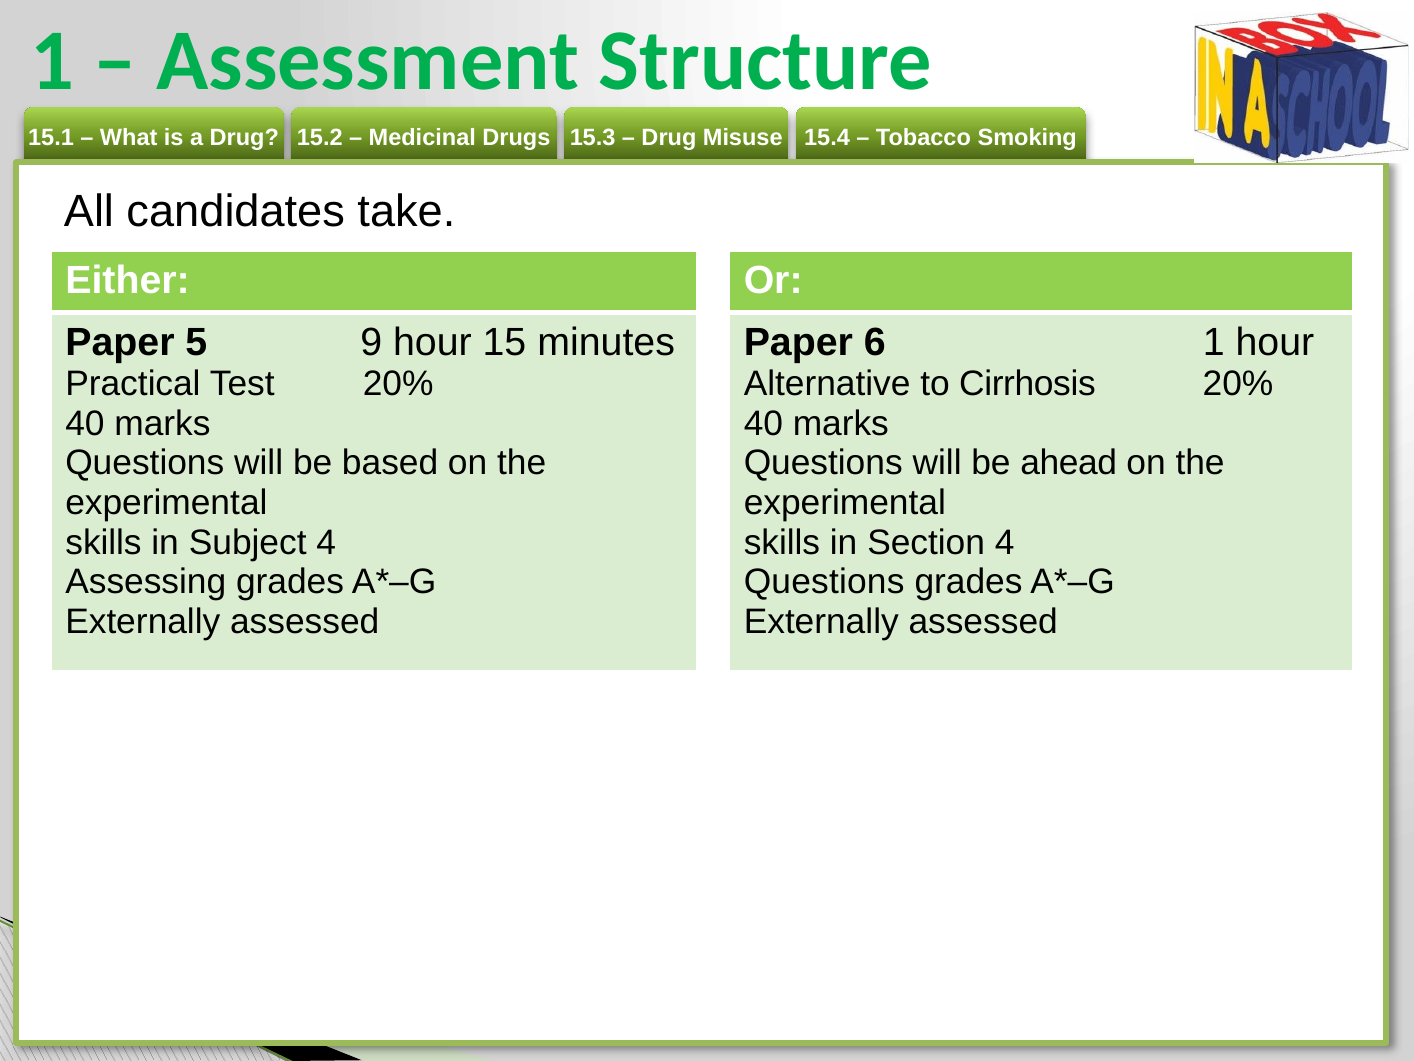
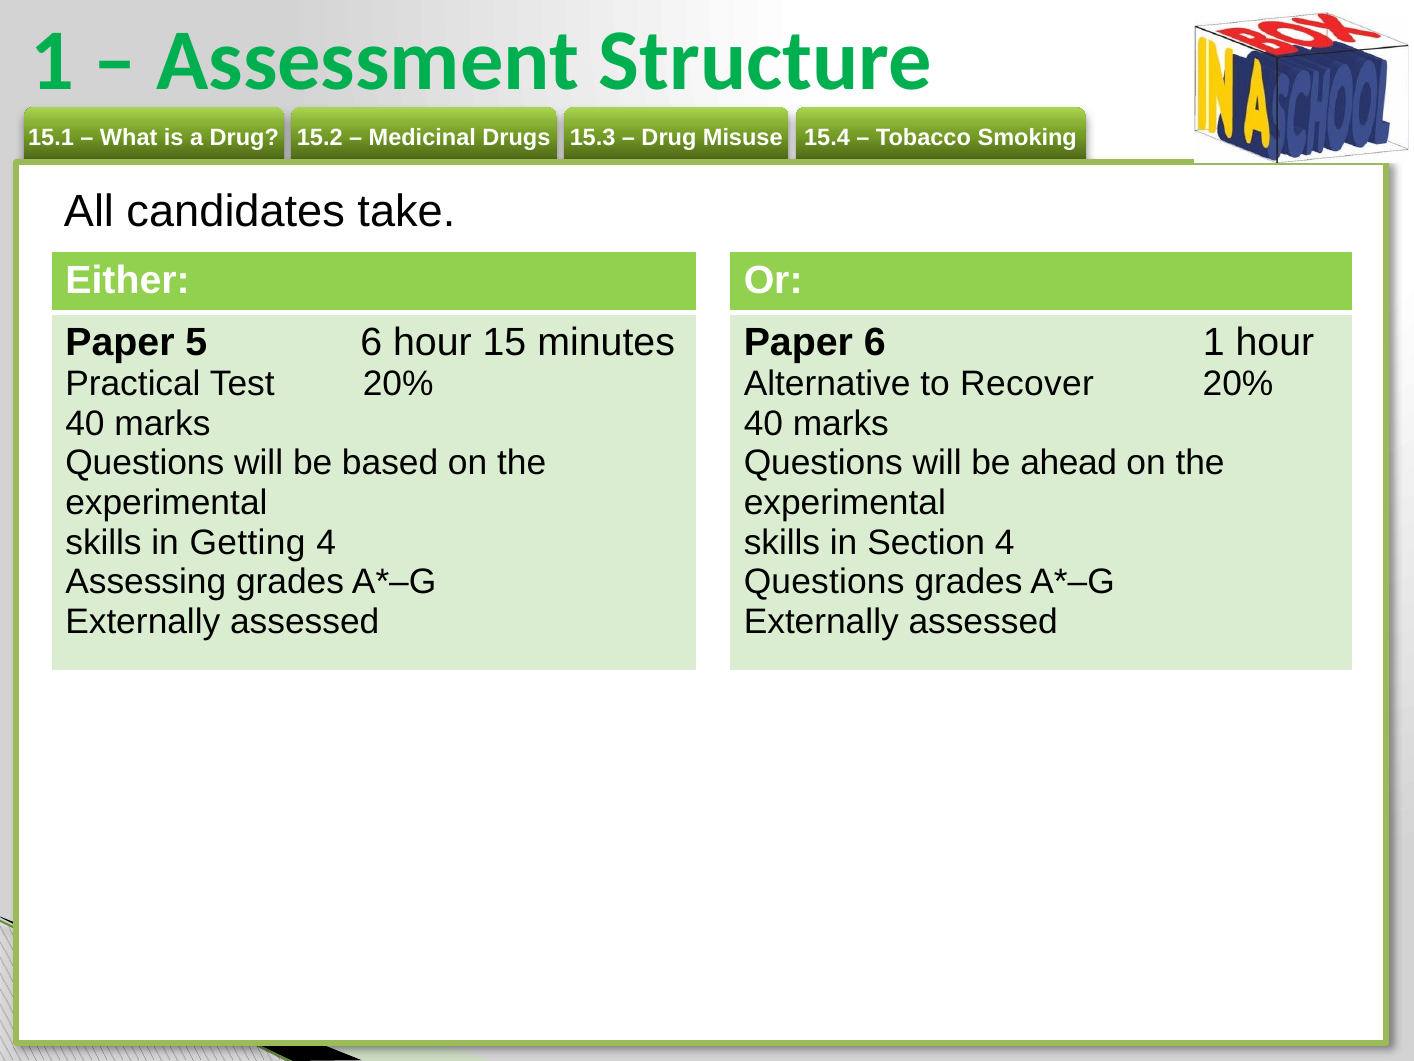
5 9: 9 -> 6 (371, 342)
Cirrhosis: Cirrhosis -> Recover (1027, 384)
Subject: Subject -> Getting (248, 542)
